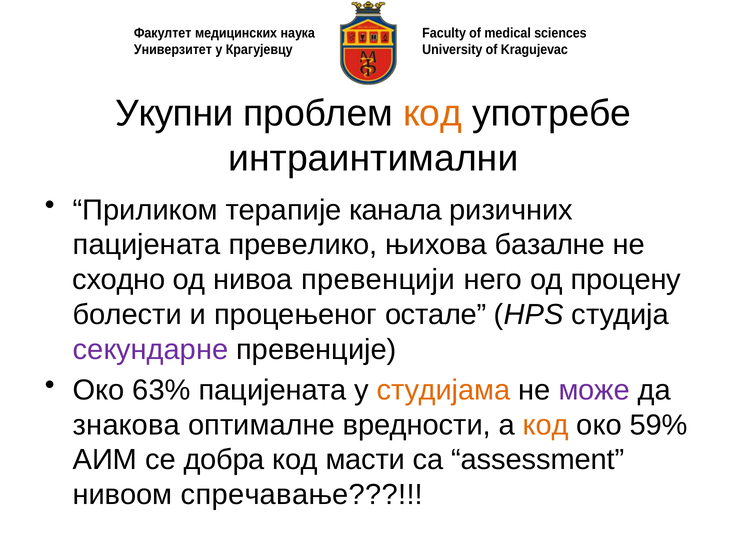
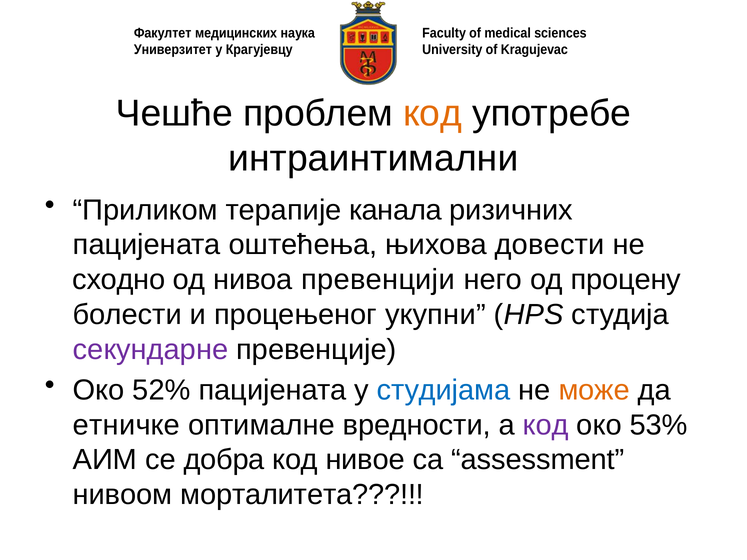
Укупни: Укупни -> Чешће (174, 114)
превелико: превелико -> оштећења (303, 245)
базалне: базалне -> довести (550, 245)
остале: остале -> укупни (435, 315)
63%: 63% -> 52% (162, 390)
студијама colour: orange -> blue (444, 390)
може colour: purple -> orange (594, 390)
знакова: знакова -> етничке (126, 425)
код colour: orange -> purple (546, 425)
59%: 59% -> 53% (659, 425)
масти: масти -> нивое (365, 460)
спречавање: спречавање -> морталитета (302, 495)
